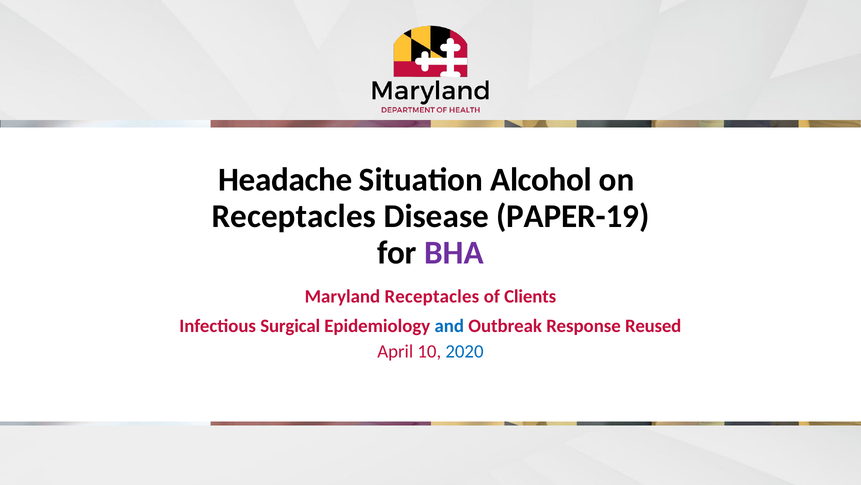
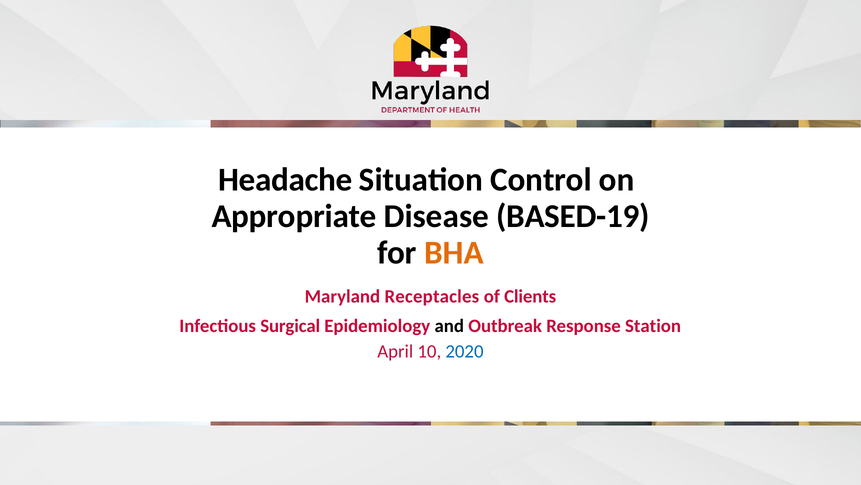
Alcohol: Alcohol -> Control (541, 180)
Receptacles: Receptacles -> Appropriate (294, 216)
PAPER-19: PAPER-19 -> BASED-19 (573, 216)
BHA colour: purple -> orange (454, 252)
and colour: blue -> black (449, 326)
Reused: Reused -> Station (653, 326)
